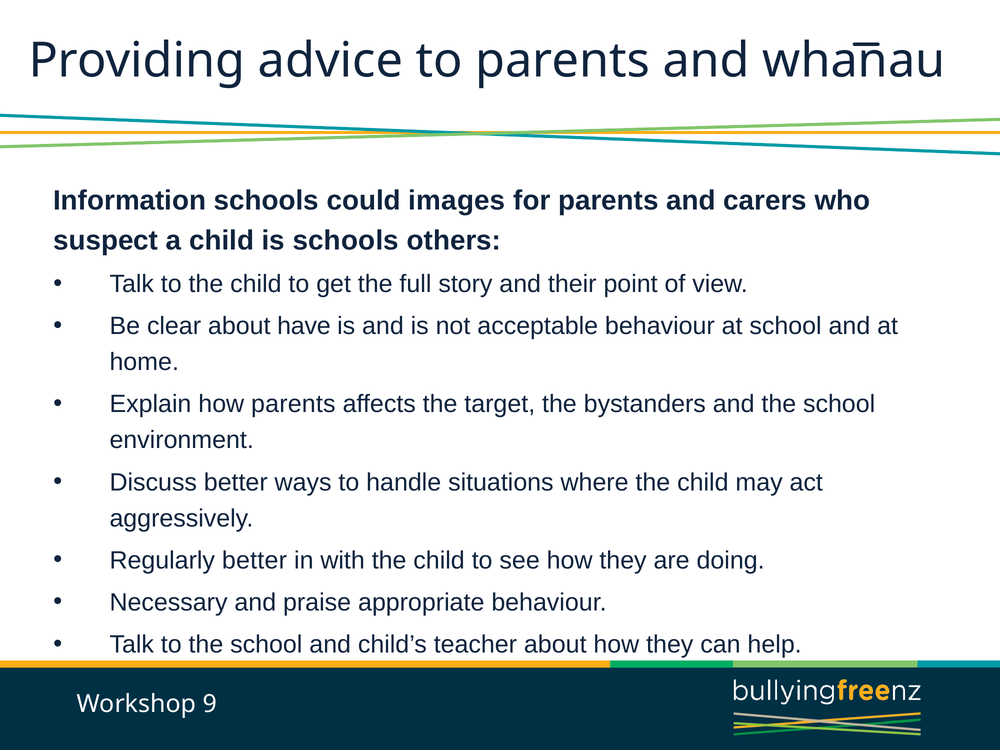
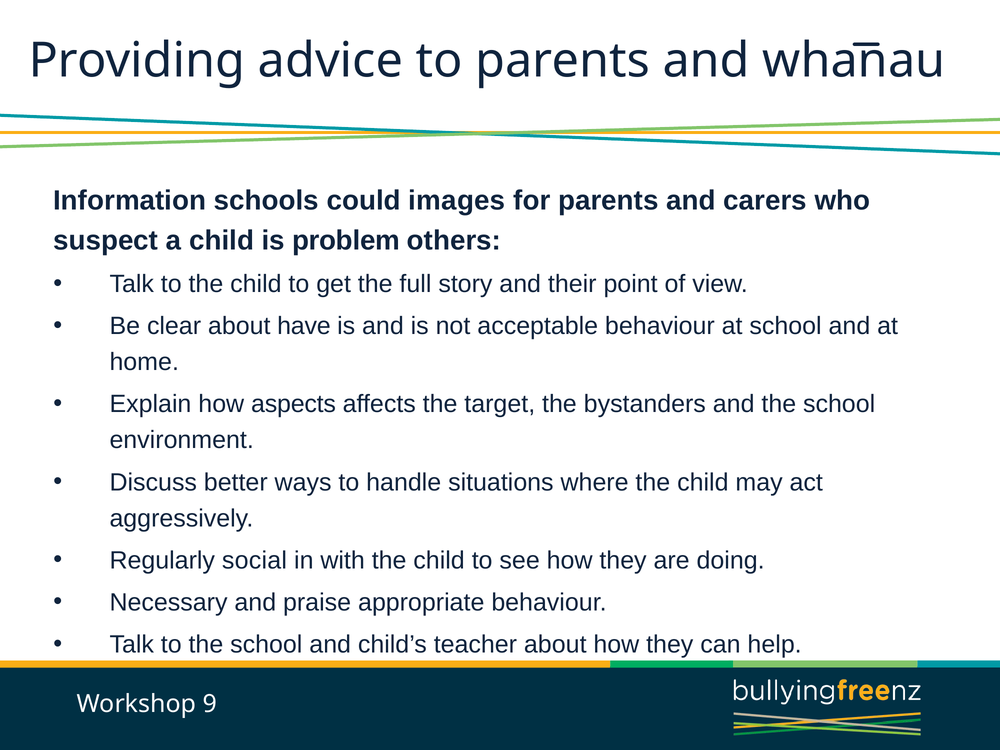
is schools: schools -> problem (346, 241)
how parents: parents -> aspects (294, 404)
Regularly better: better -> social (254, 560)
